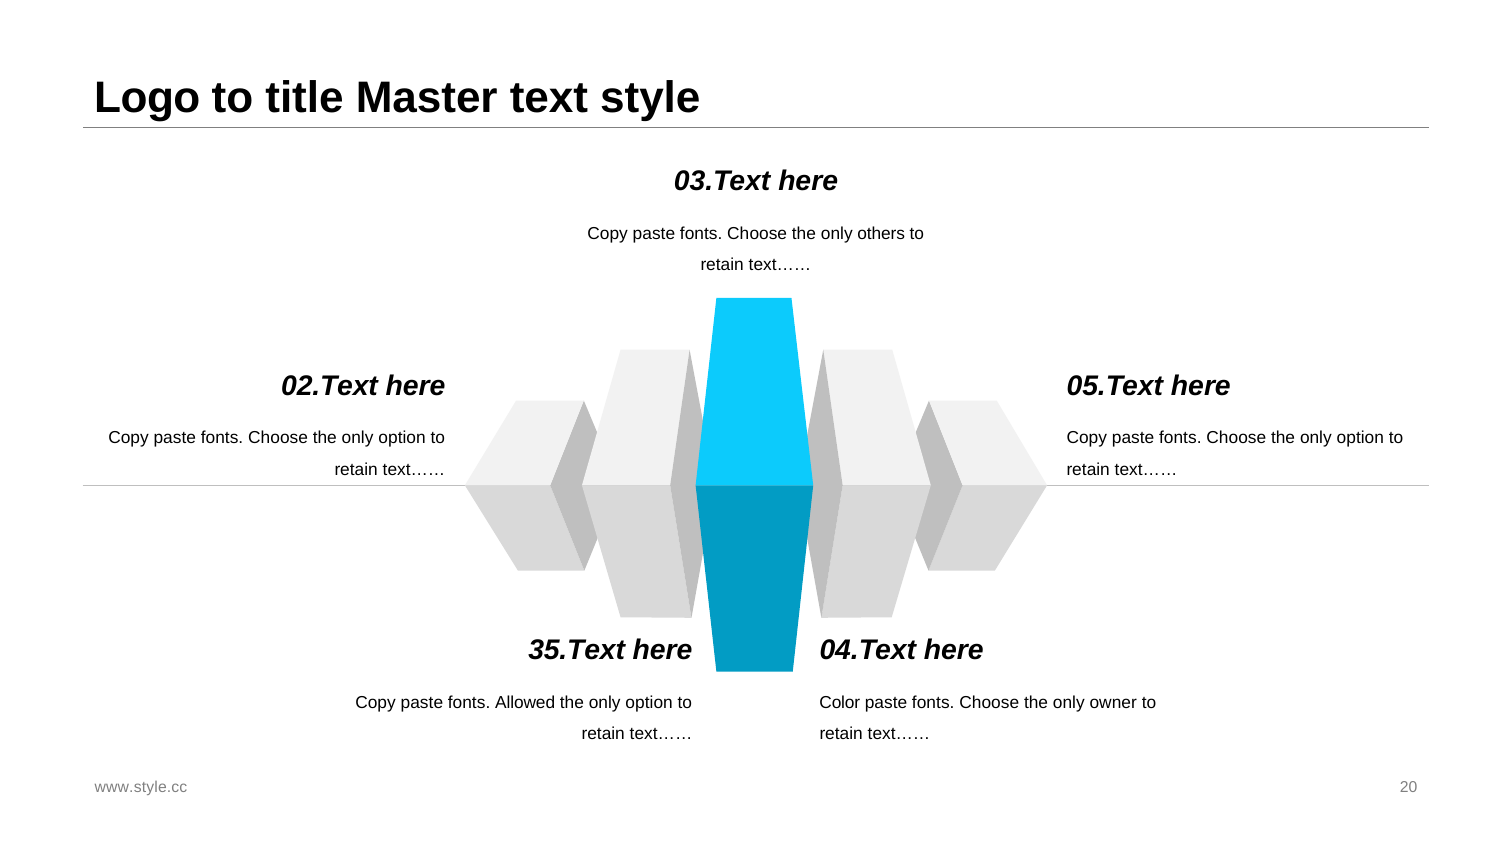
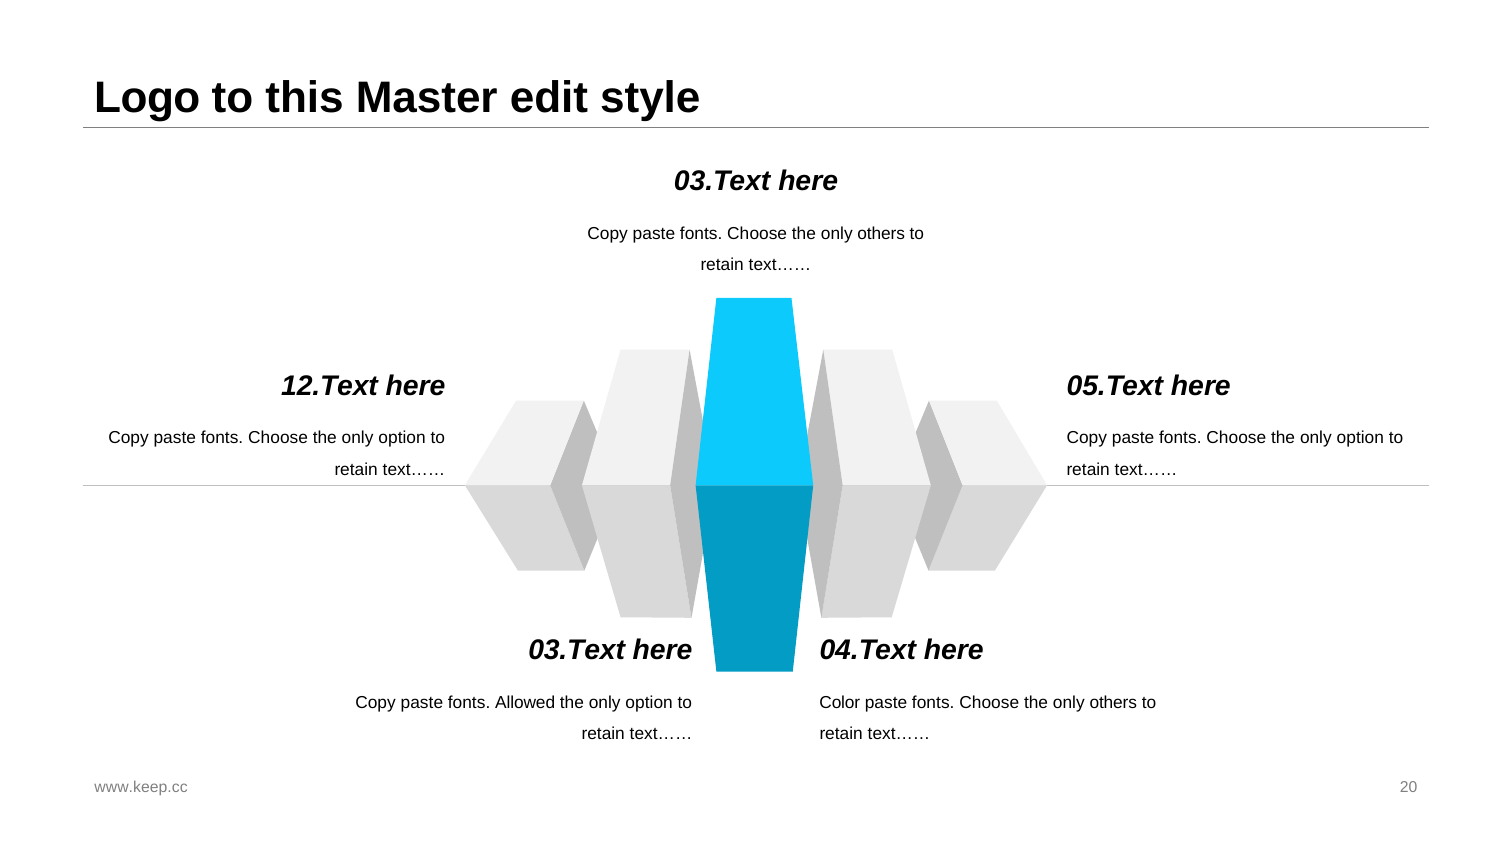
title: title -> this (304, 98)
text: text -> edit (549, 98)
02.Text: 02.Text -> 12.Text (330, 386)
35.Text: 35.Text -> 03.Text (577, 650)
owner: owner -> others (1113, 703)
www.style.cc: www.style.cc -> www.keep.cc (141, 788)
